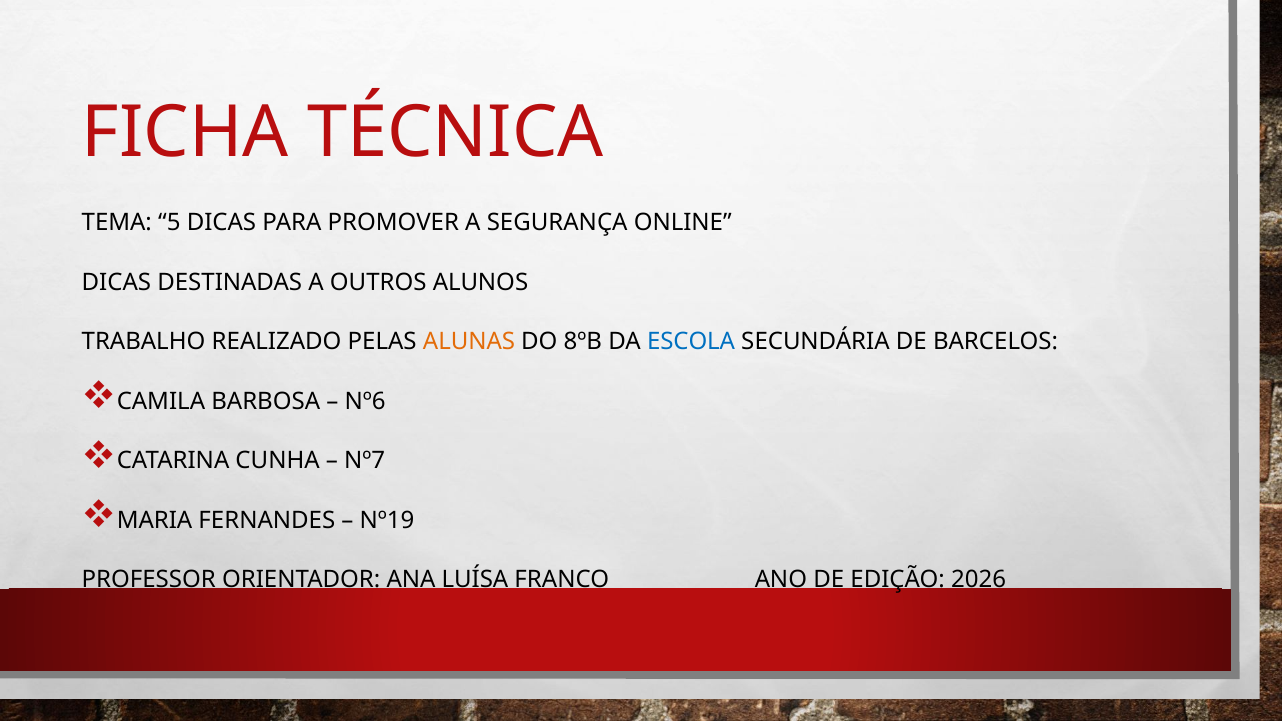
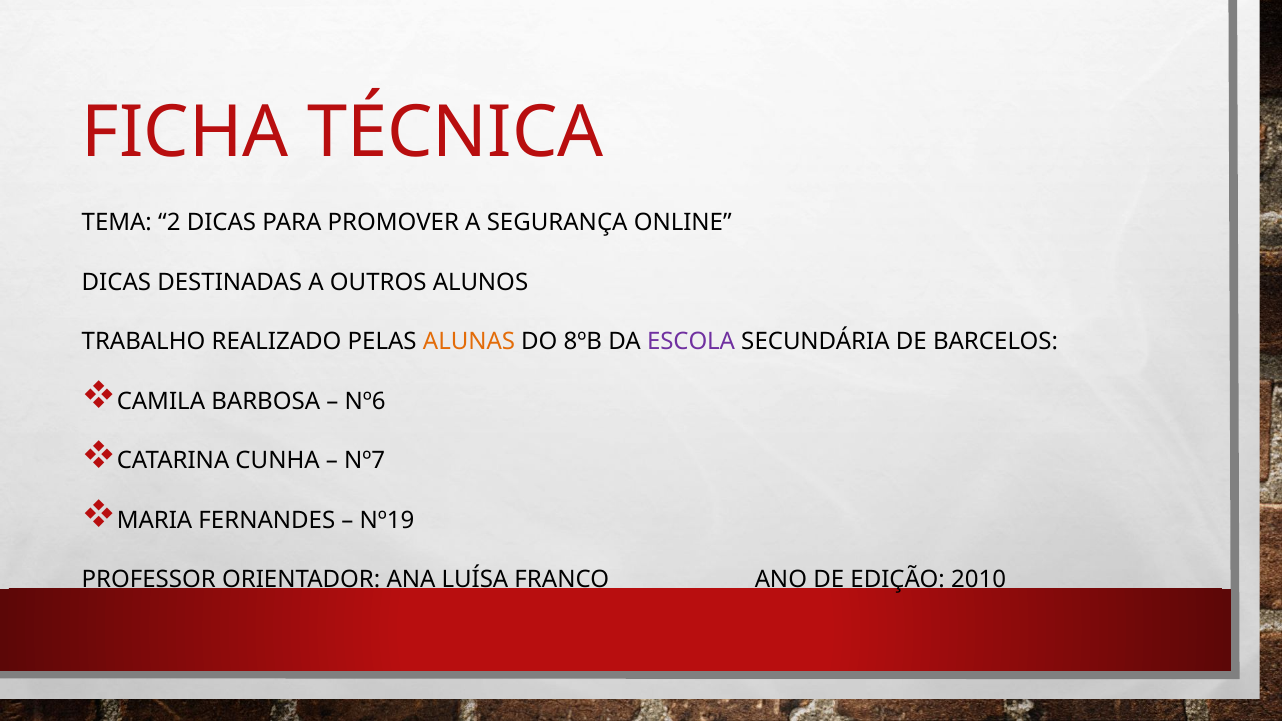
5: 5 -> 2 (169, 223)
ESCOLA colour: blue -> purple (691, 342)
2026: 2026 -> 2010 (979, 580)
